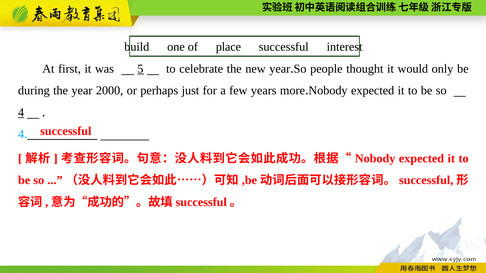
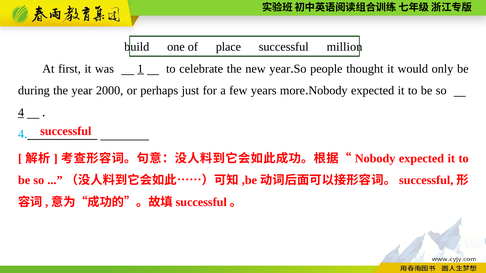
interest: interest -> million (345, 47)
5: 5 -> 1 (140, 69)
